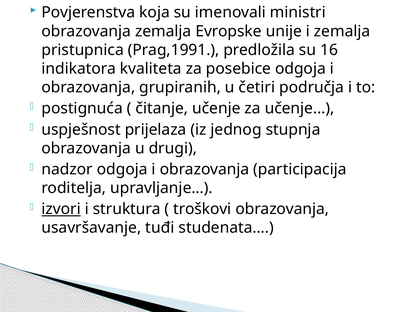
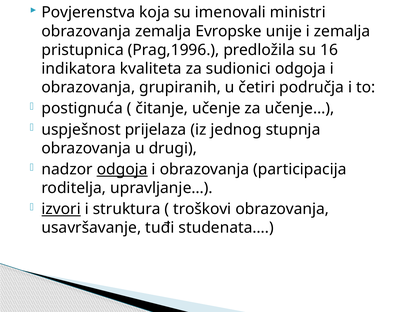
Prag,1991: Prag,1991 -> Prag,1996 (174, 50)
posebice: posebice -> sudionici (238, 69)
odgoja underline: none -> present (122, 169)
